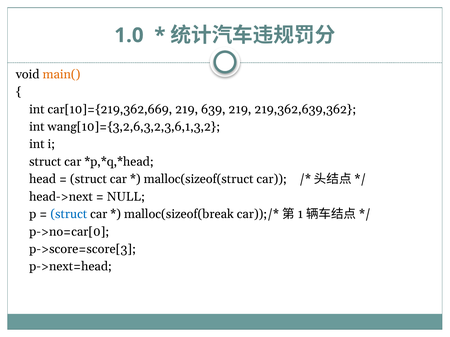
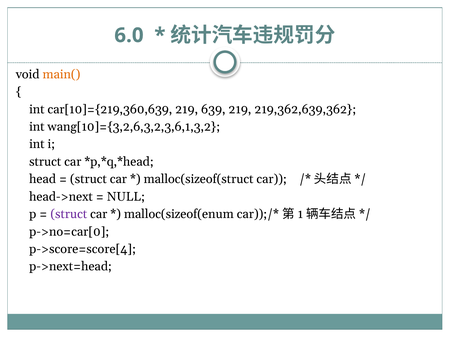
1.0: 1.0 -> 6.0 (129, 35)
car[10]={219,362,669: car[10]={219,362,669 -> car[10]={219,360,639 (110, 109)
struct colour: blue -> purple (69, 214)
malloc(sizeof(break: malloc(sizeof(break -> malloc(sizeof(enum (179, 214)
p->score=score[3: p->score=score[3 -> p->score=score[4 (83, 249)
